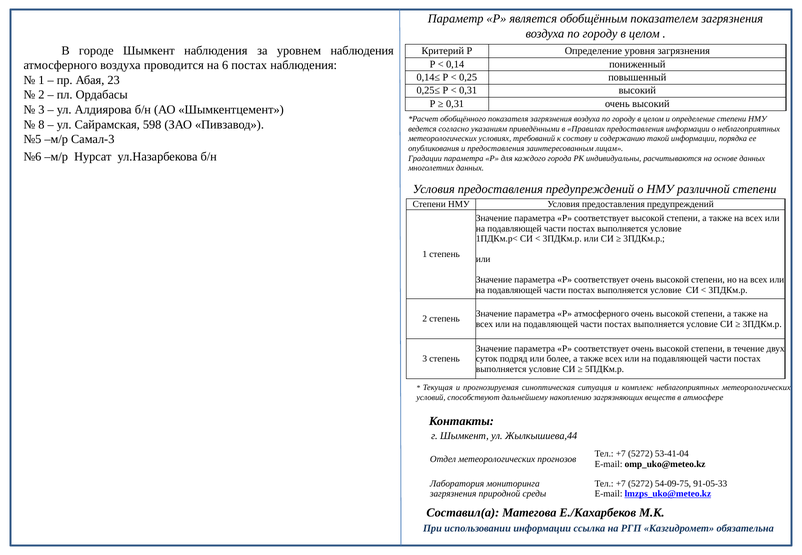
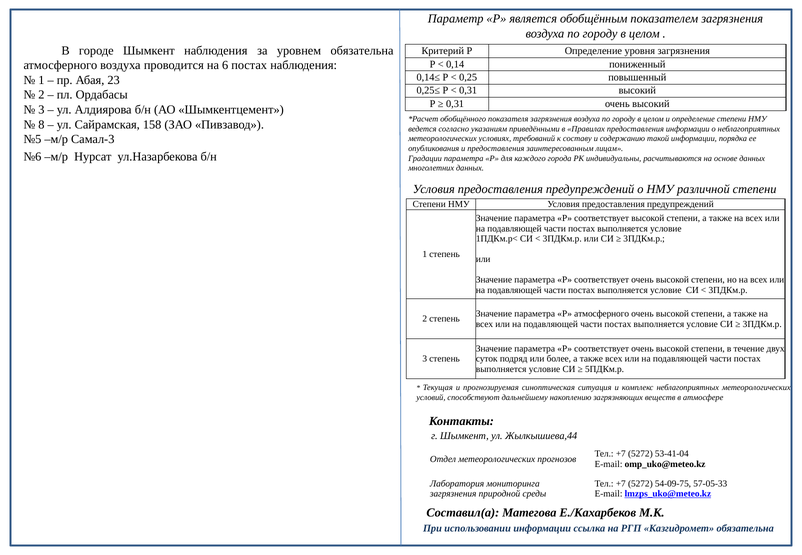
уровнем наблюдения: наблюдения -> обязательна (362, 50)
598: 598 -> 158 (152, 125)
91-05-33: 91-05-33 -> 57-05-33 (710, 484)
